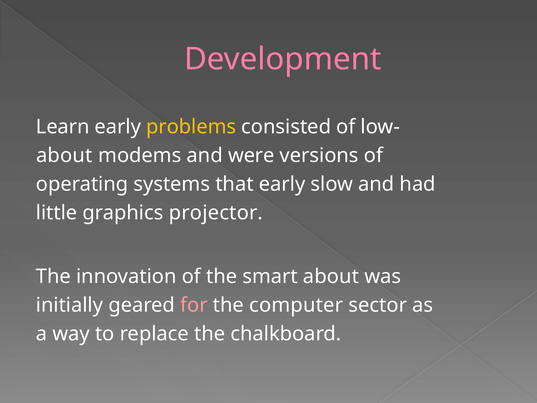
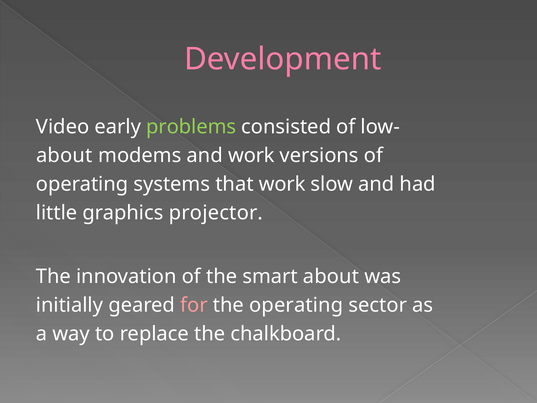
Learn: Learn -> Video (63, 127)
problems colour: yellow -> light green (191, 127)
and were: were -> work (251, 155)
that early: early -> work (282, 184)
the computer: computer -> operating (296, 305)
